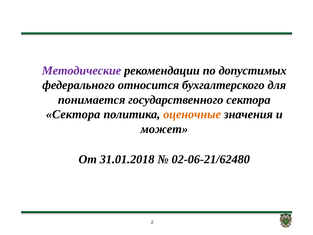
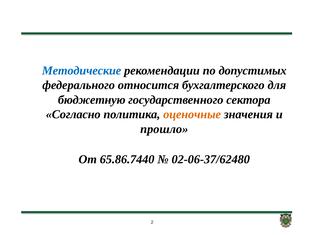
Методические colour: purple -> blue (82, 70)
понимается: понимается -> бюджетную (92, 100)
Сектора: Сектора -> Согласно (73, 114)
может: может -> прошло (164, 129)
31.01.2018: 31.01.2018 -> 65.86.7440 (127, 159)
02-06-21/62480: 02-06-21/62480 -> 02-06-37/62480 (211, 159)
